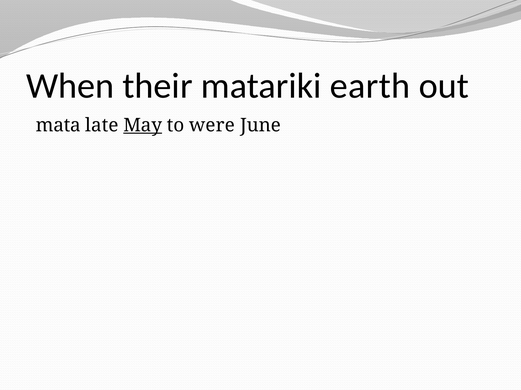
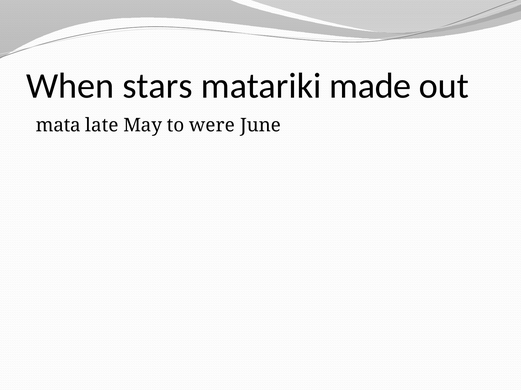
their: their -> stars (158, 86)
earth: earth -> made (370, 86)
May underline: present -> none (143, 125)
